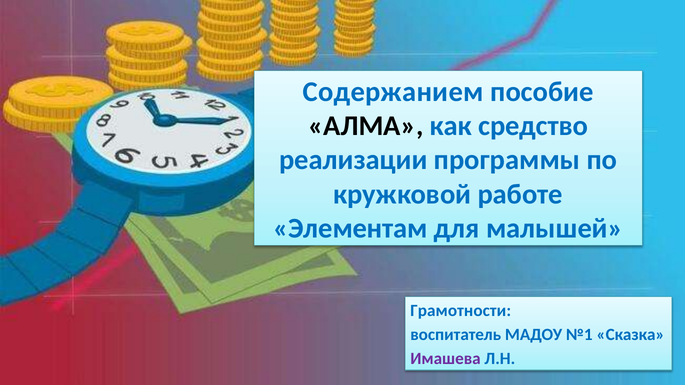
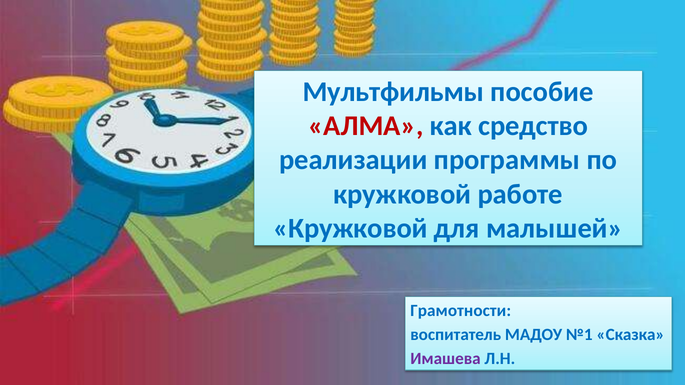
Содержанием: Содержанием -> Мультфильмы (393, 92)
АЛМА colour: black -> red (366, 126)
Элементам: Элементам -> Кружковой (350, 229)
